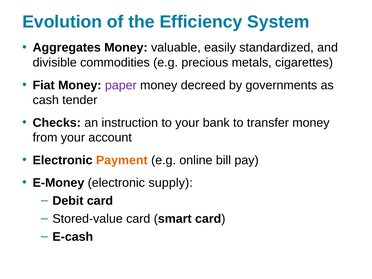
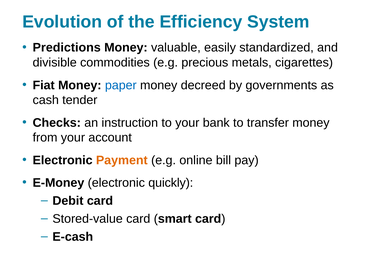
Aggregates: Aggregates -> Predictions (67, 48)
paper colour: purple -> blue (121, 85)
supply: supply -> quickly (171, 183)
